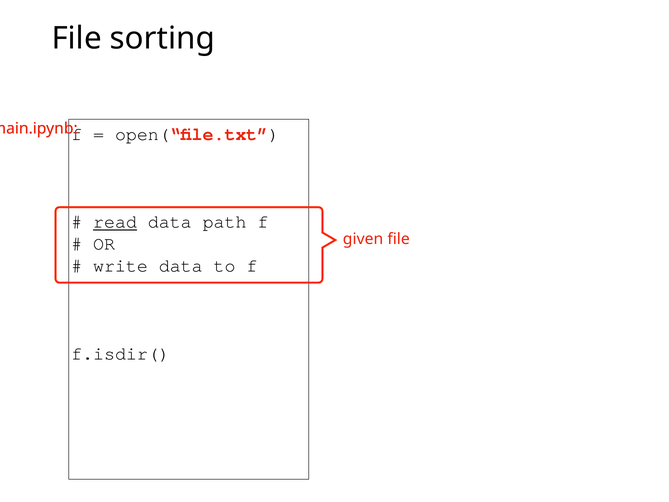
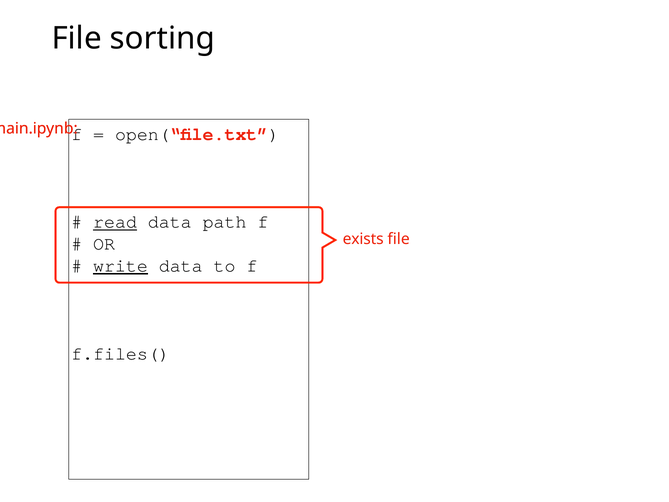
given: given -> exists (363, 239)
write underline: none -> present (120, 266)
f.isdir(: f.isdir( -> f.files( (121, 354)
